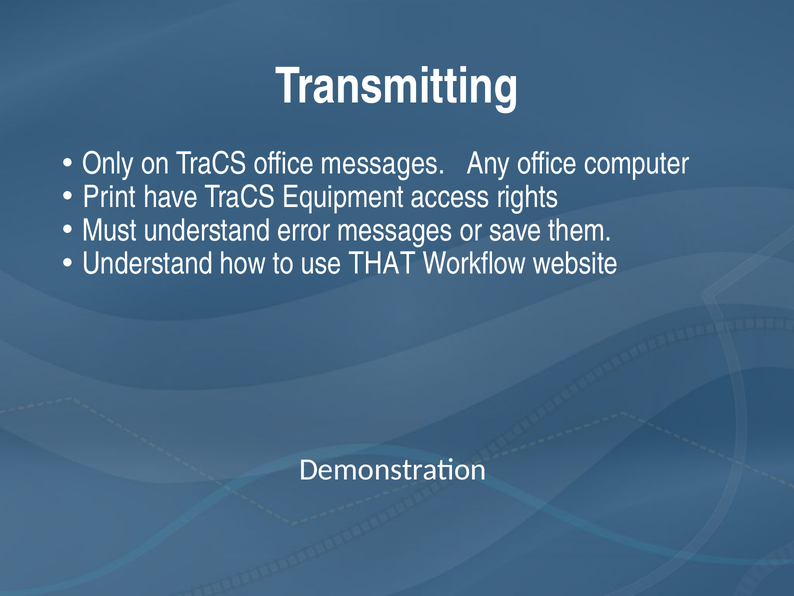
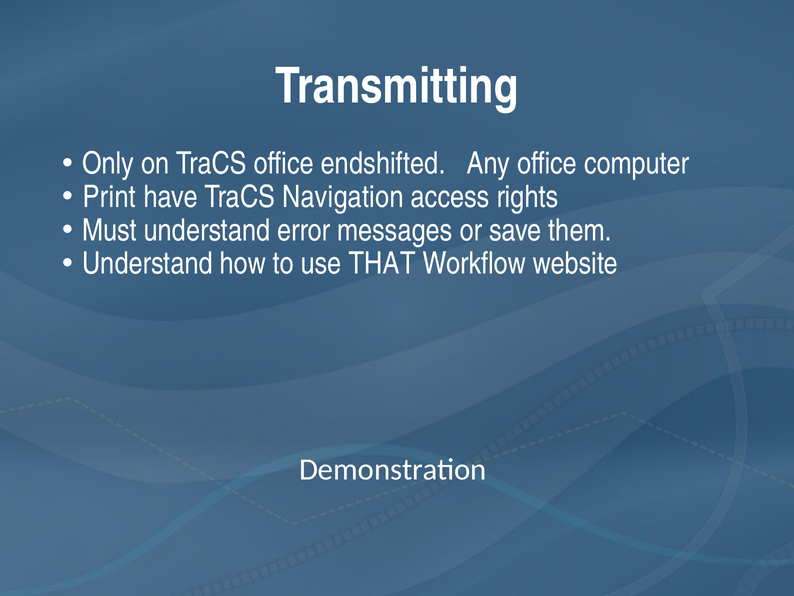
office messages: messages -> endshifted (383, 163)
Equipment: Equipment -> Navigation (343, 197)
